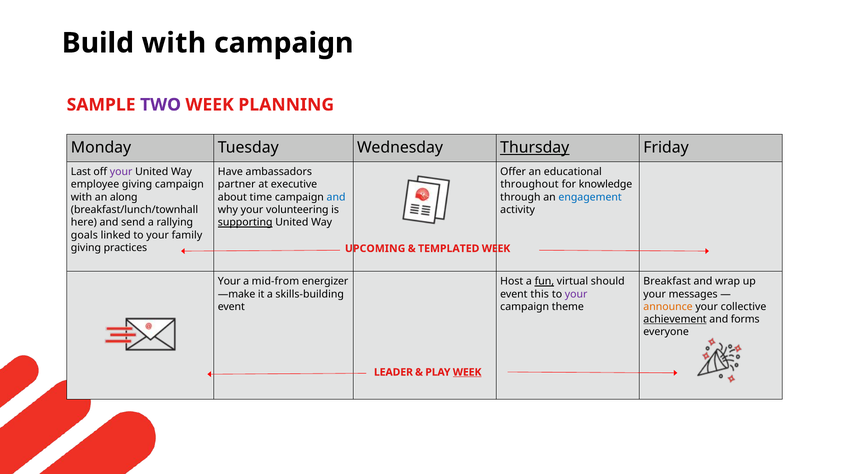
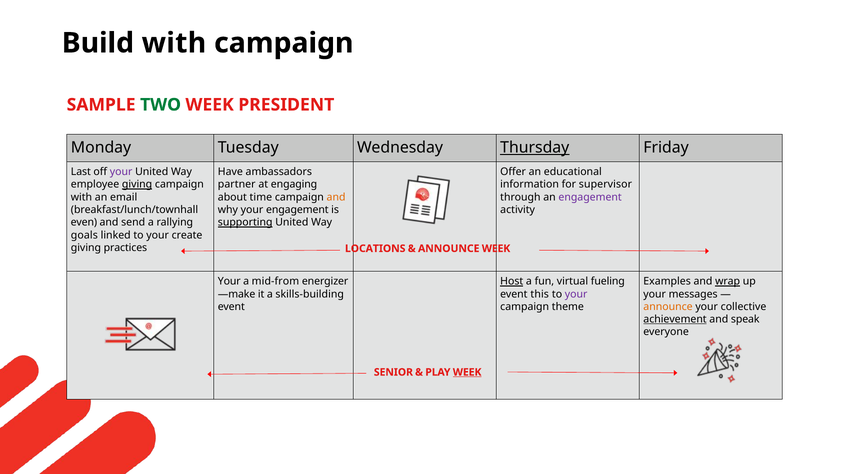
TWO colour: purple -> green (161, 105)
PLANNING: PLANNING -> PRESIDENT (286, 105)
giving underline: none -> present (137, 185)
executive: executive -> engaging (294, 185)
throughout: throughout -> information (530, 185)
knowledge: knowledge -> supervisor (605, 185)
along: along -> email (124, 197)
and colour: blue -> orange (336, 197)
engagement colour: blue -> purple (590, 197)
your volunteering: volunteering -> engagement (297, 210)
here: here -> even (84, 223)
family: family -> create (187, 235)
UPCOMING: UPCOMING -> LOCATIONS (375, 249)
TEMPLATED: TEMPLATED -> ANNOUNCE (449, 249)
Host underline: none -> present (512, 282)
fun underline: present -> none (544, 282)
should: should -> fueling (608, 282)
Breakfast: Breakfast -> Examples (667, 282)
wrap underline: none -> present (728, 282)
forms: forms -> speak (745, 319)
LEADER: LEADER -> SENIOR (393, 372)
